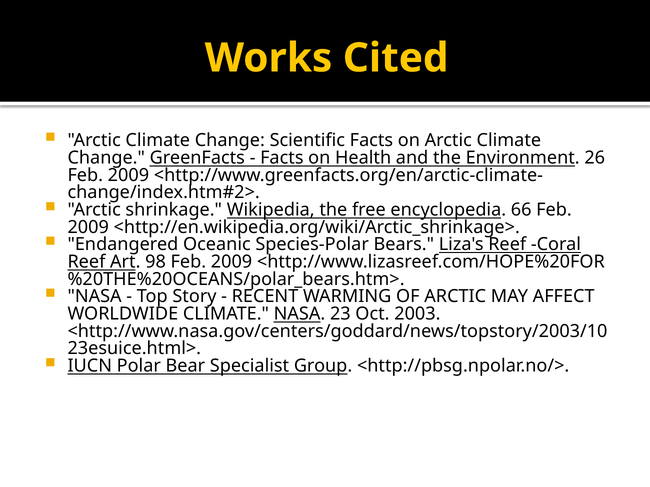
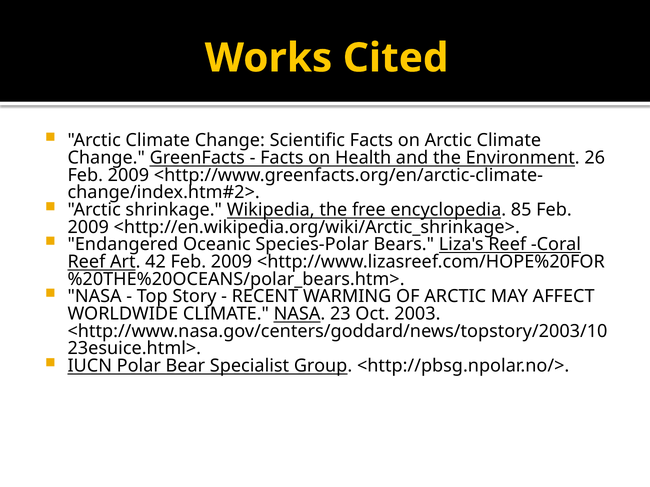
66: 66 -> 85 (521, 210)
98: 98 -> 42 (156, 262)
